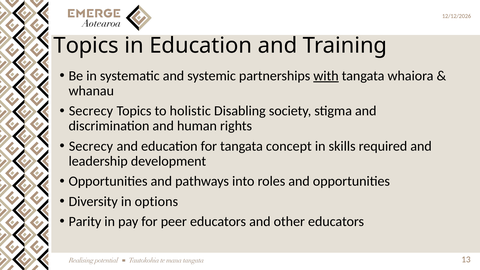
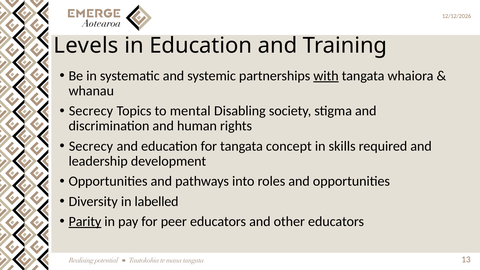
Topics: Topics -> Levels (86, 46)
holistic: holistic -> mental (190, 111)
options: options -> labelled (157, 201)
Parity underline: none -> present (85, 222)
